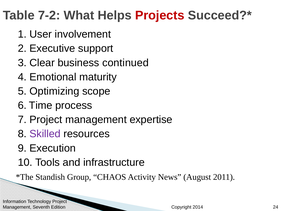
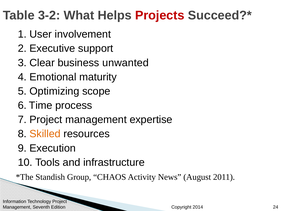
7-2: 7-2 -> 3-2 (49, 15)
continued: continued -> unwanted (126, 63)
Skilled colour: purple -> orange (45, 134)
